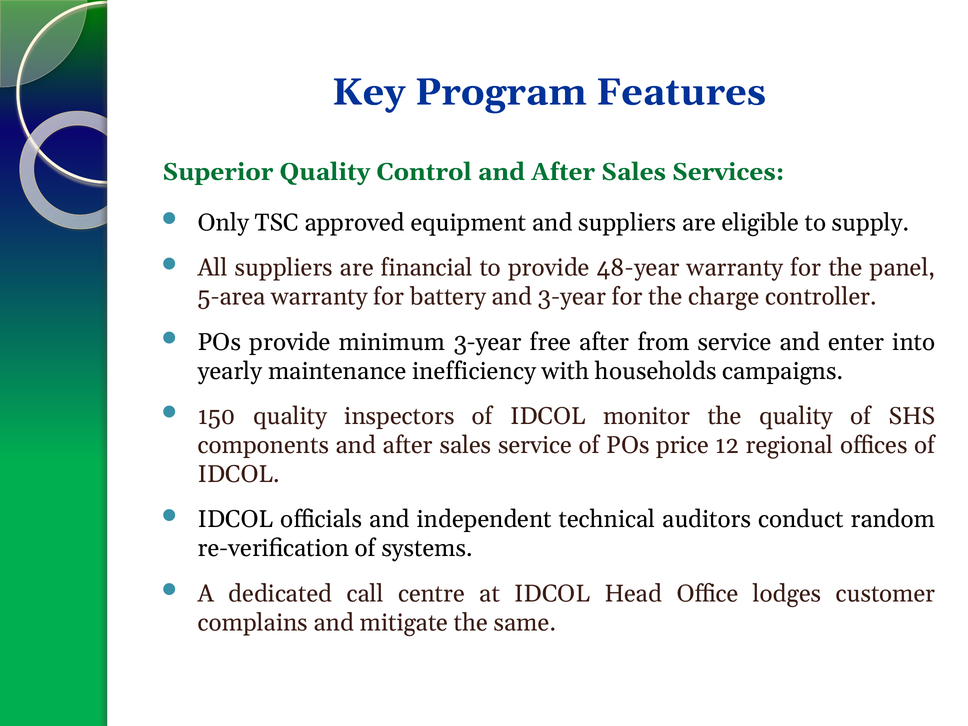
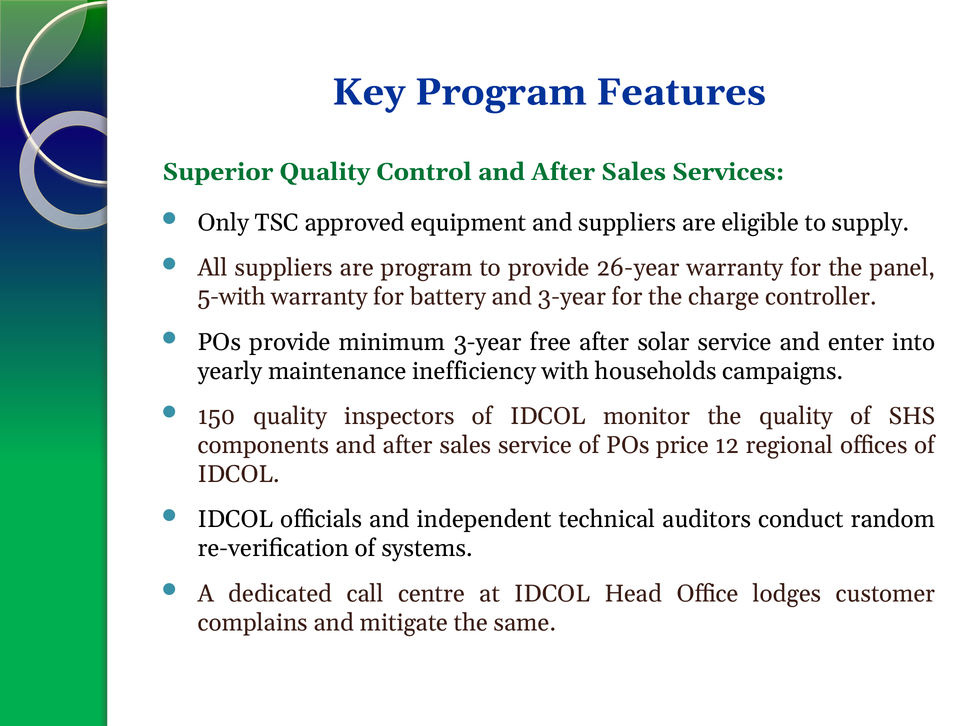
are financial: financial -> program (427, 268)
48-year: 48-year -> 26-year (638, 268)
5-area: 5-area -> 5-with (232, 297)
from: from -> solar (663, 342)
